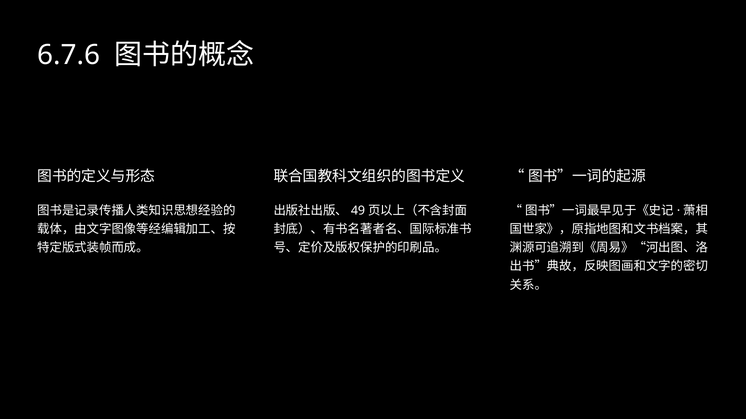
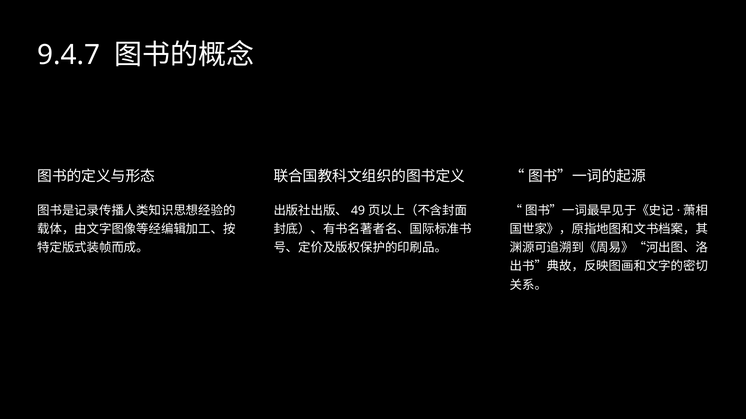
6.7.6: 6.7.6 -> 9.4.7 (69, 55)
